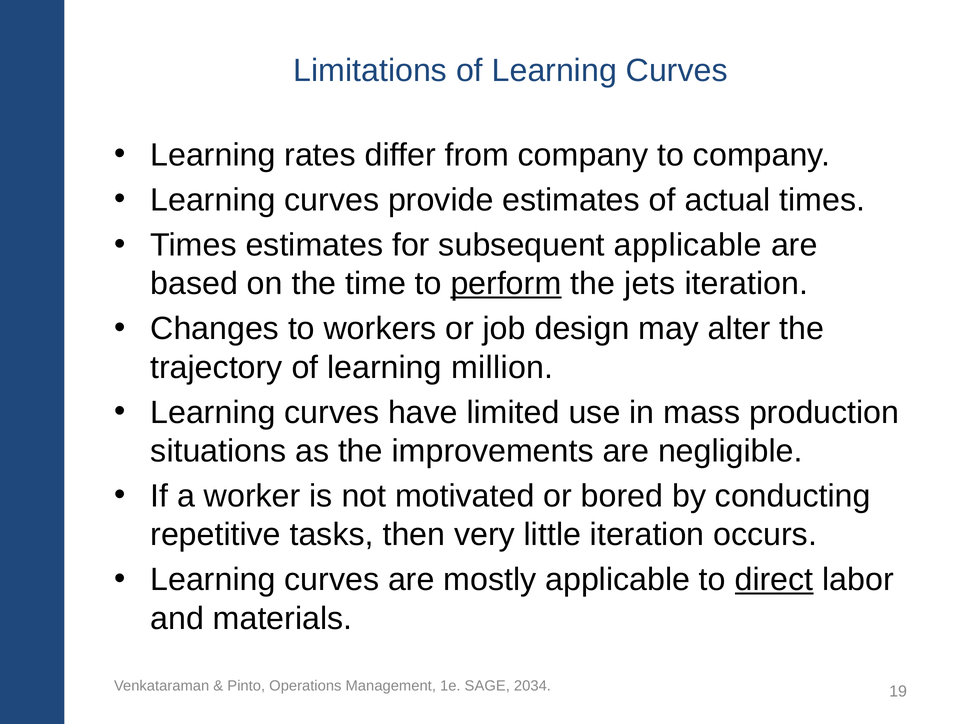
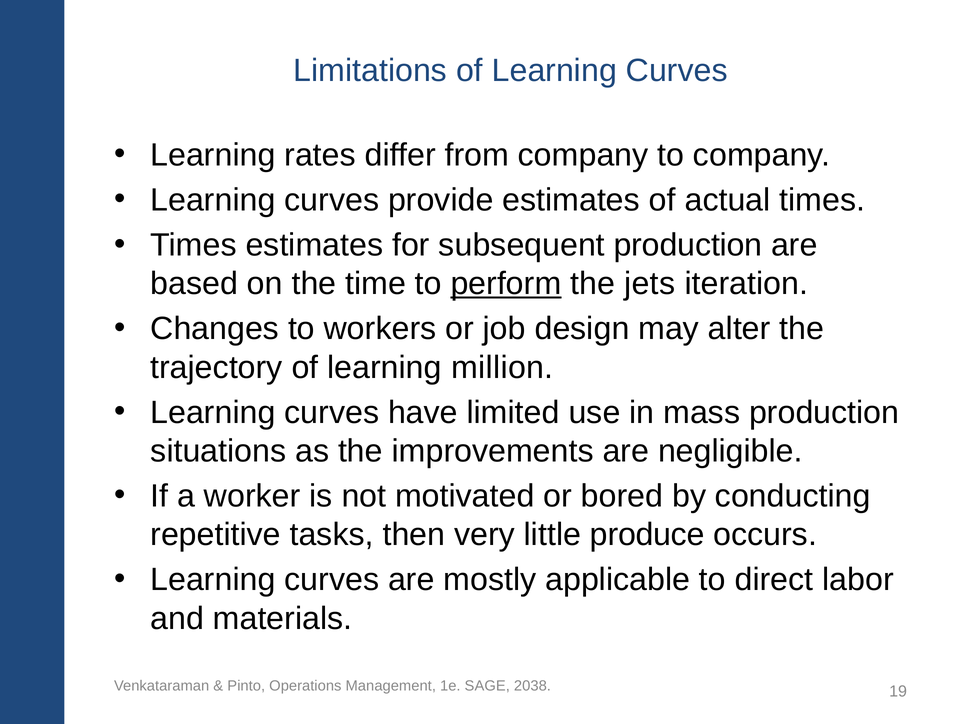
subsequent applicable: applicable -> production (688, 245)
little iteration: iteration -> produce (647, 535)
direct underline: present -> none (774, 580)
2034: 2034 -> 2038 (532, 685)
